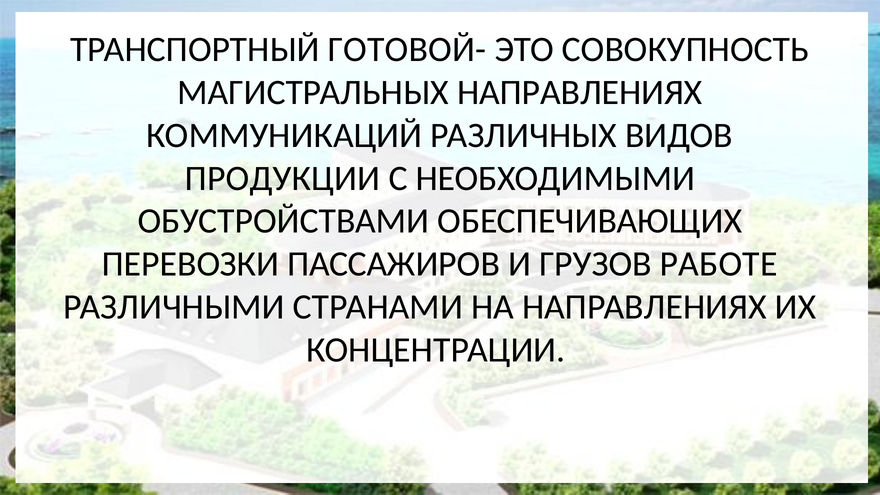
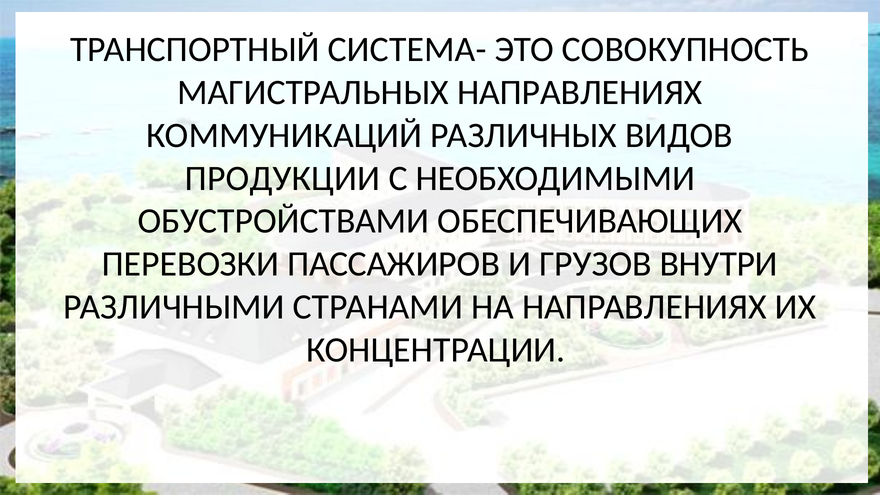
ГОТОВОЙ-: ГОТОВОЙ- -> СИСТЕМА- (407, 50)
РАБОТЕ: РАБОТЕ -> ВНУТРИ (719, 264)
